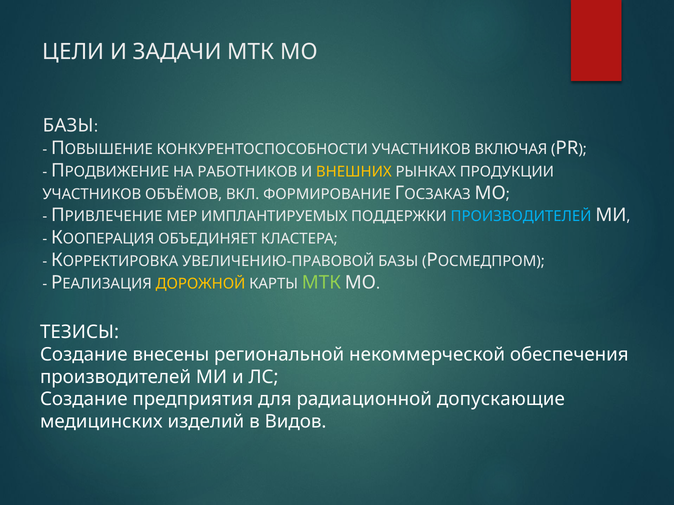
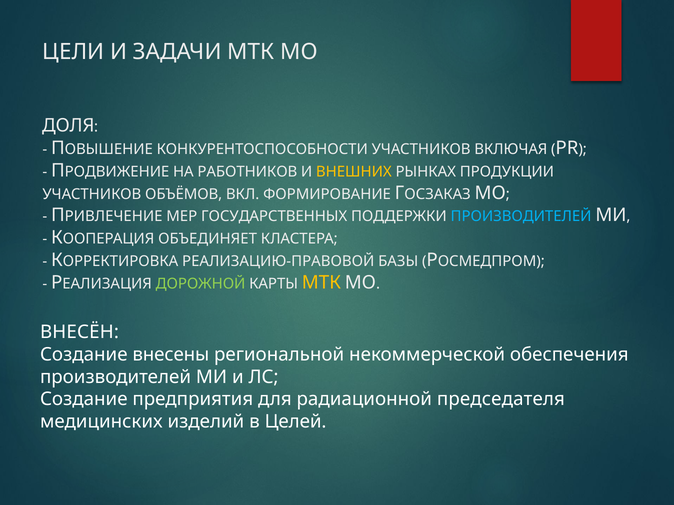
БАЗЫ: БАЗЫ -> ДОЛЯ (68, 126)
ИМПЛАНТИРУЕМЫХ: ИМПЛАНТИРУЕМЫХ -> ГОСУДАРСТВЕННЫХ (274, 217)
УВЕЛИЧЕНИЮ-ПРАВОВОЙ: УВЕЛИЧЕНИЮ-ПРАВОВОЙ -> РЕАЛИЗАЦИЮ-ПРАВОВОЙ (278, 262)
ДОРОЖНОЙ colour: yellow -> light green (201, 284)
МТК colour: light green -> yellow (321, 283)
ТЕЗИСЫ: ТЕЗИСЫ -> ВНЕСЁН (79, 332)
допускающие: допускающие -> председателя (501, 400)
Видов: Видов -> Целей (296, 422)
